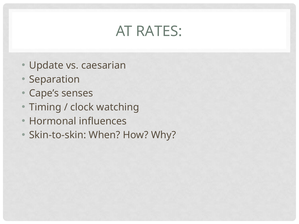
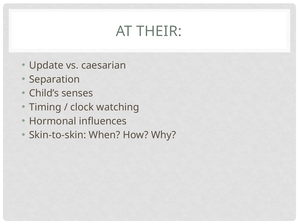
RATES: RATES -> THEIR (159, 31)
Cape’s: Cape’s -> Child’s (44, 93)
